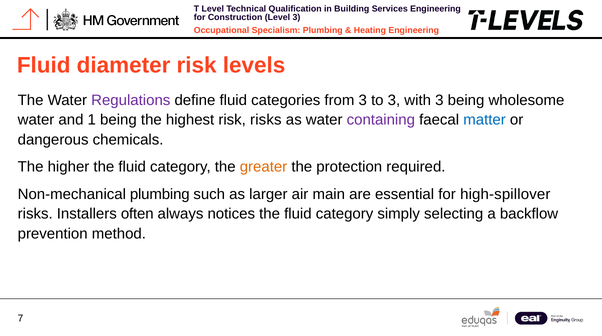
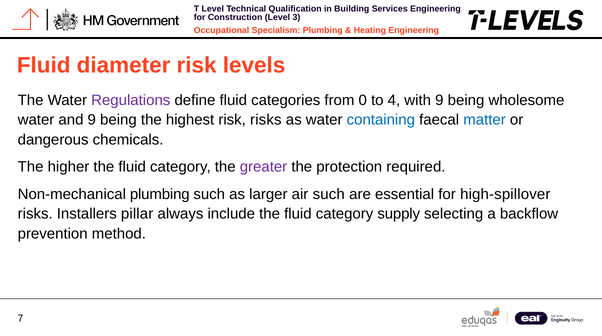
from 3: 3 -> 0 (363, 100)
to 3: 3 -> 4 (394, 100)
with 3: 3 -> 9 (439, 100)
and 1: 1 -> 9 (92, 120)
containing colour: purple -> blue (381, 120)
greater colour: orange -> purple (264, 167)
air main: main -> such (329, 194)
often: often -> pillar (137, 214)
notices: notices -> include (231, 214)
simply: simply -> supply (399, 214)
